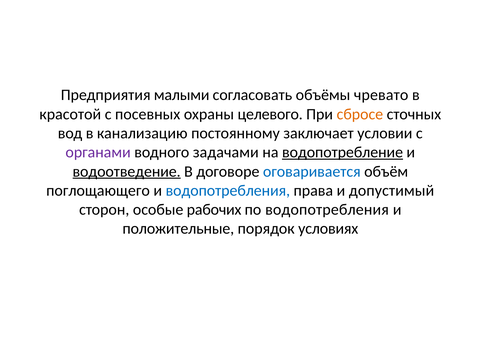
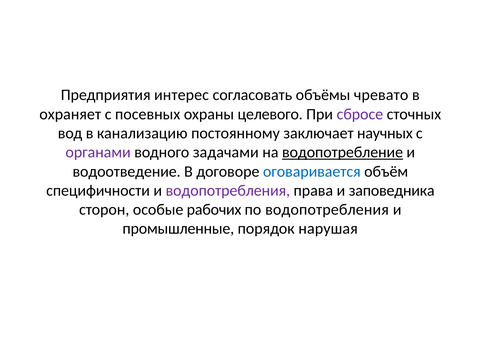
малыми: малыми -> интерес (182, 95)
красотой: красотой -> охраняет (70, 114)
сбросе colour: orange -> purple (360, 114)
условии: условии -> научных (385, 133)
водоотведение underline: present -> none (127, 171)
поглощающего: поглощающего -> специфичности (98, 190)
водопотребления colour: blue -> purple (228, 190)
допустимый: допустимый -> заповедника (392, 190)
положительные: положительные -> промышленные (178, 229)
условиях: условиях -> нарушая (328, 229)
